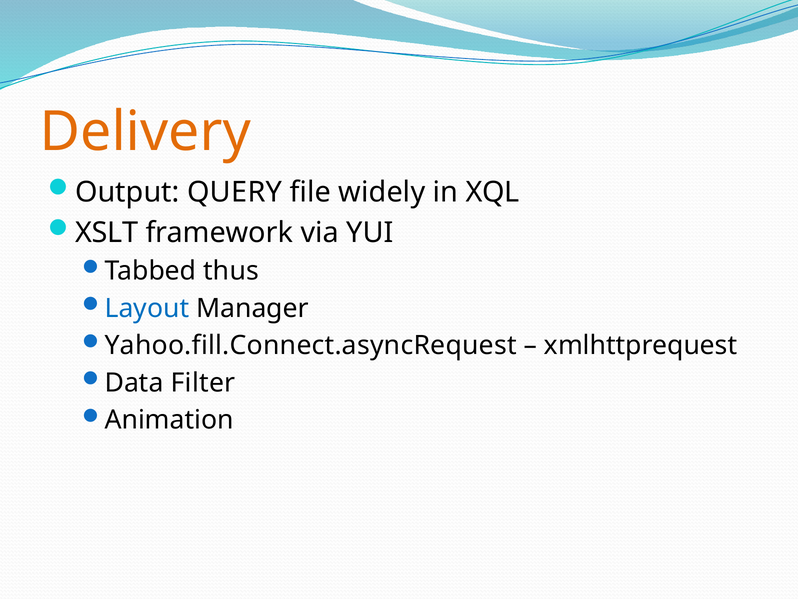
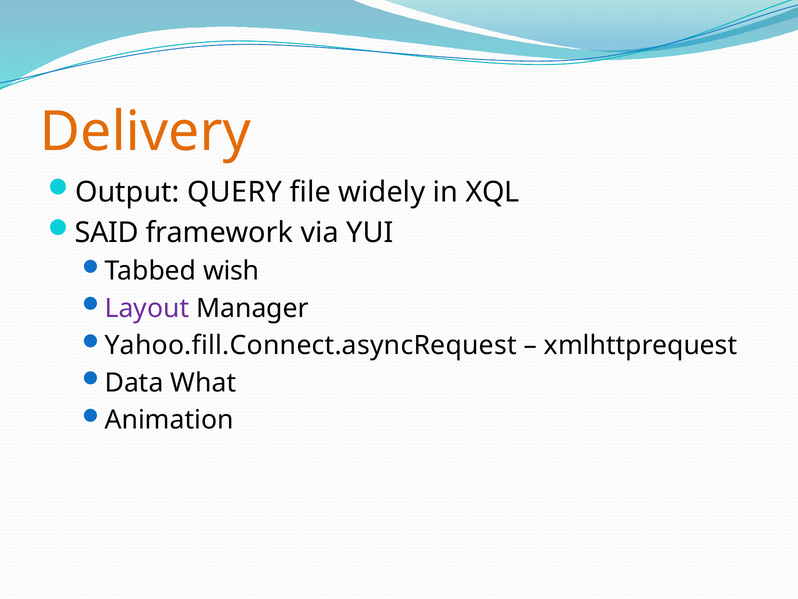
XSLT: XSLT -> SAID (107, 232)
thus: thus -> wish (231, 271)
Layout colour: blue -> purple (147, 308)
Filter: Filter -> What (203, 383)
